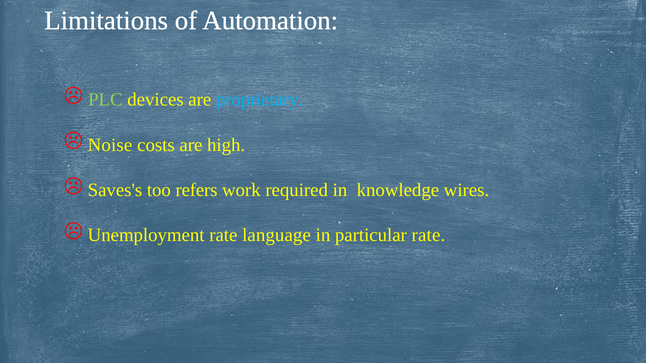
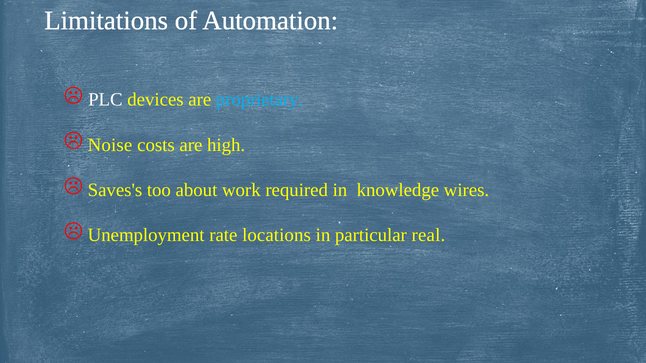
PLC colour: light green -> white (105, 100)
refers: refers -> about (196, 190)
language: language -> locations (276, 236)
particular rate: rate -> real (428, 236)
